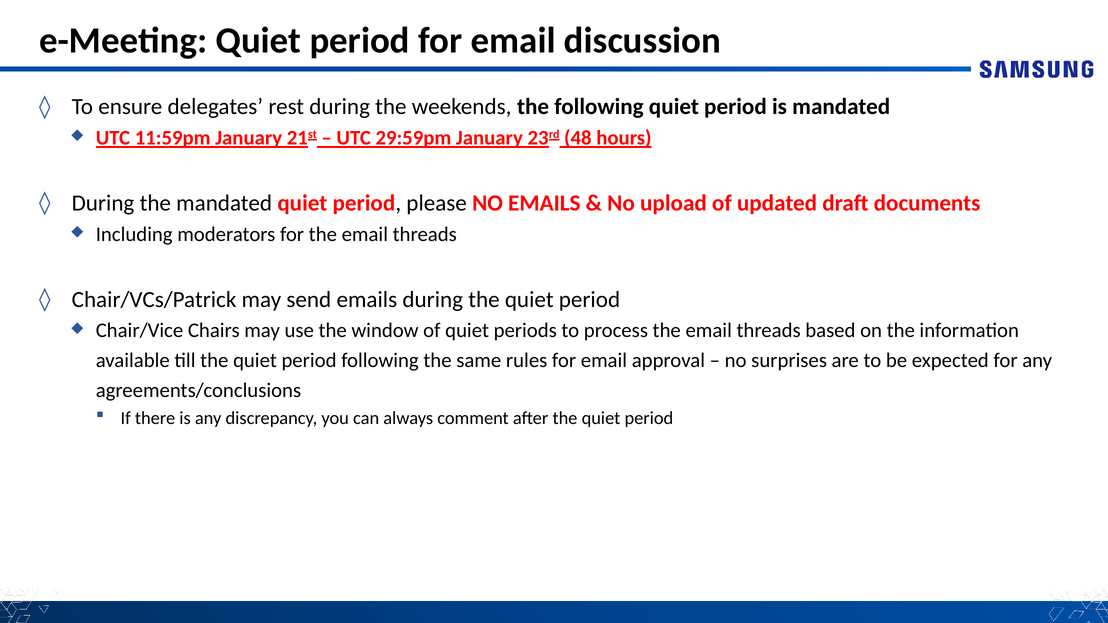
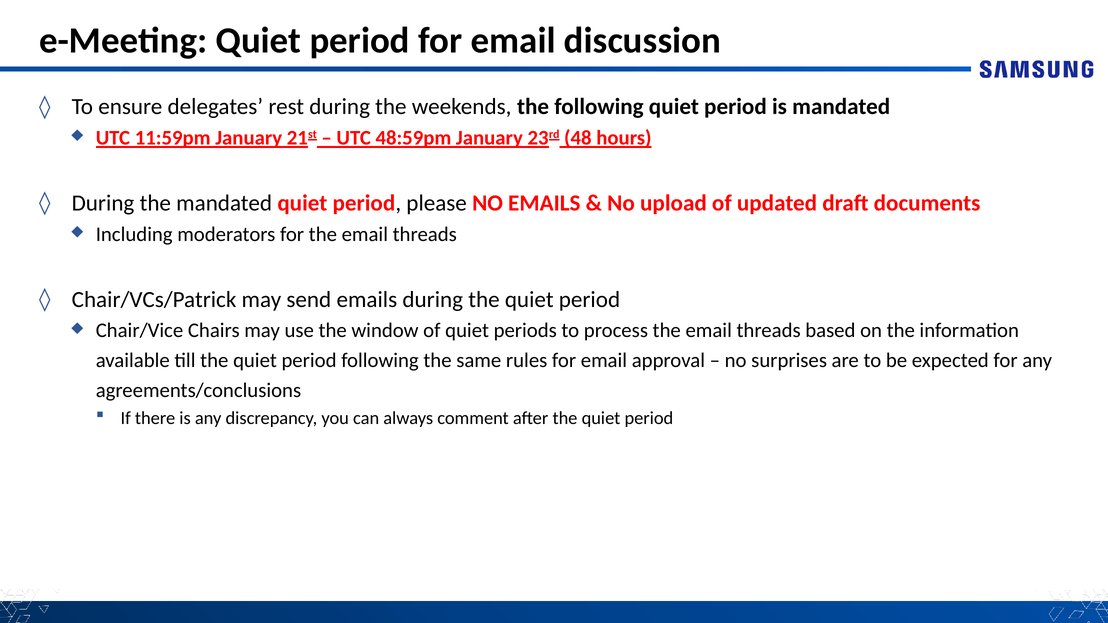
29:59pm: 29:59pm -> 48:59pm (413, 138)
